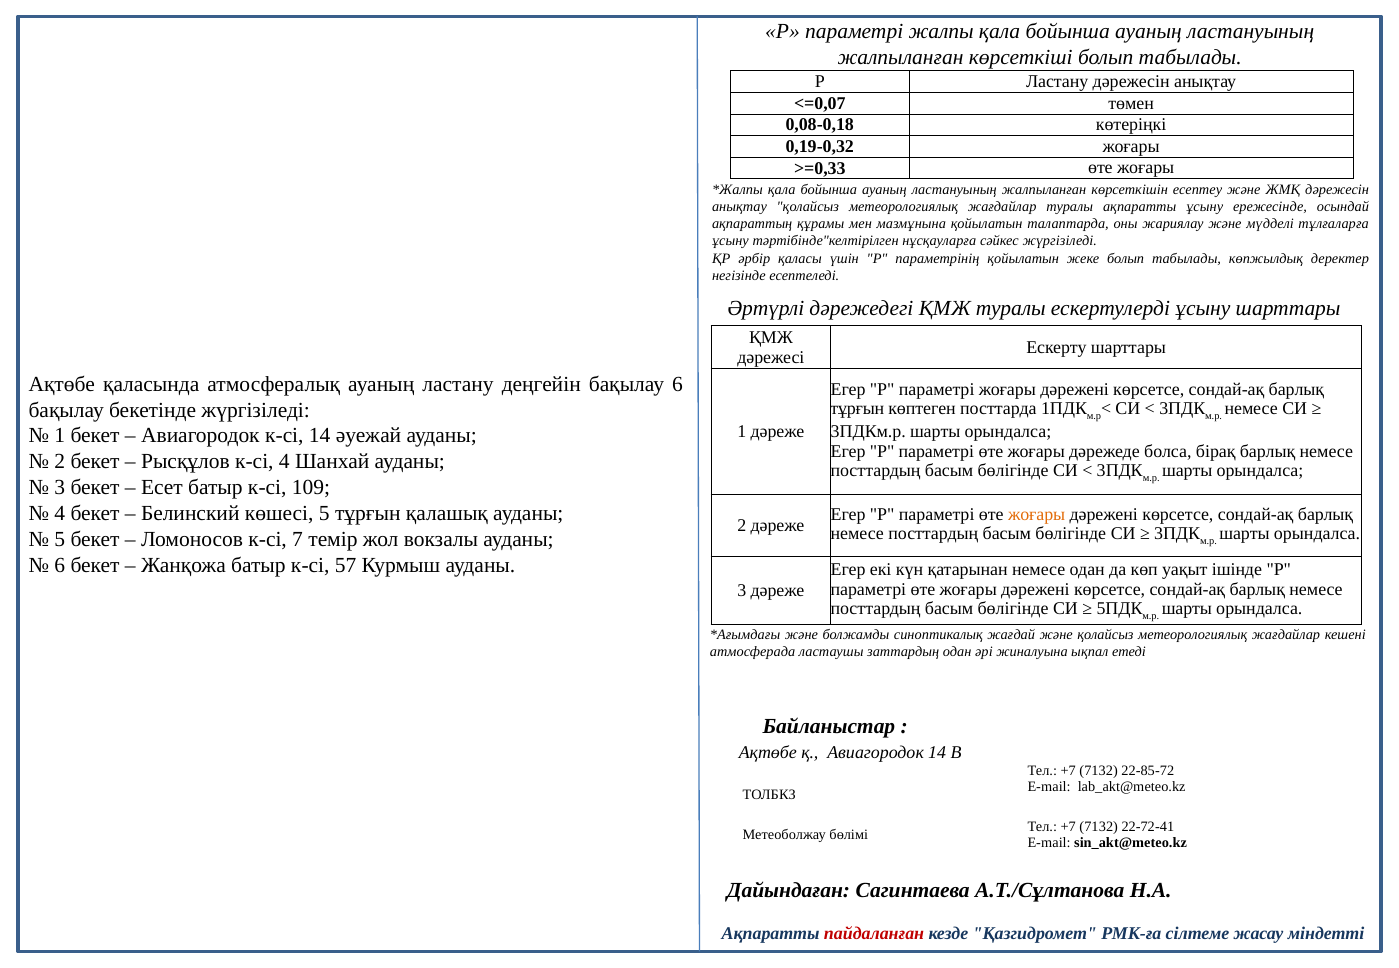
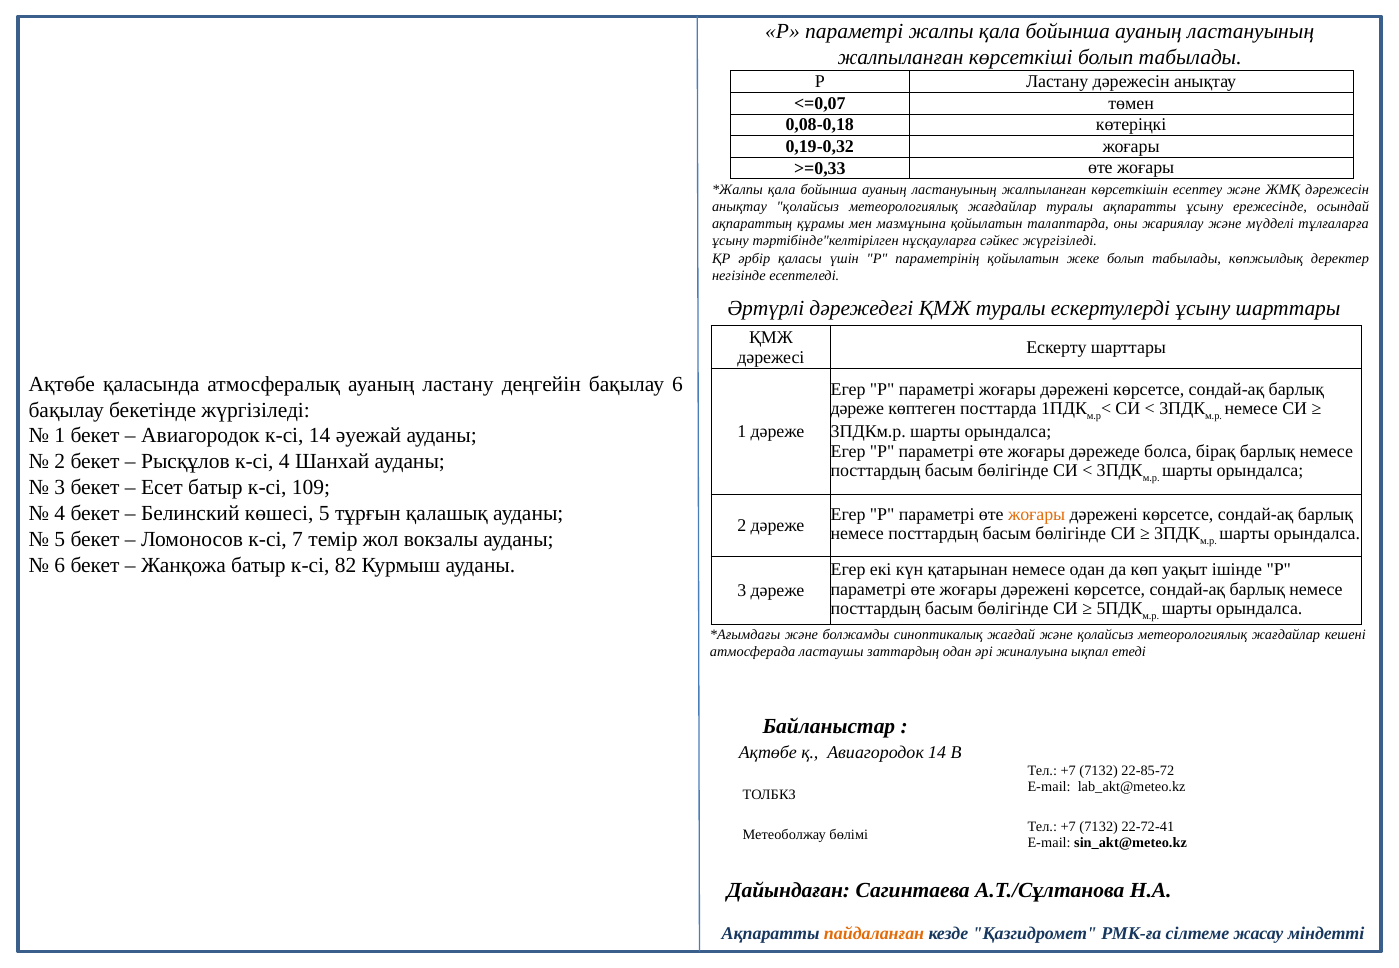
тұрғын: тұрғын -> дәреже (857, 409)
57: 57 -> 82 (346, 565)
пайдаланған colour: red -> orange (874, 934)
